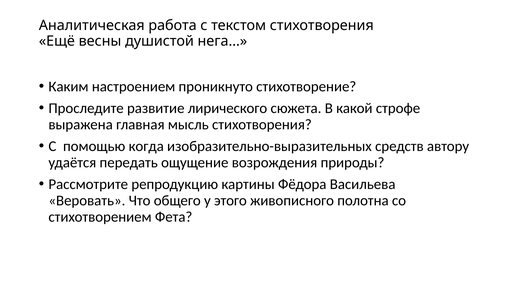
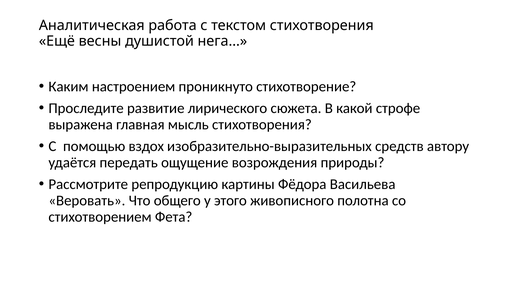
когда: когда -> вздох (146, 146)
